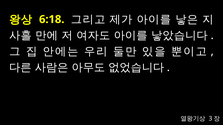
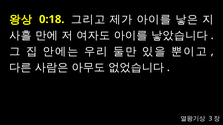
6:18: 6:18 -> 0:18 (52, 19)
